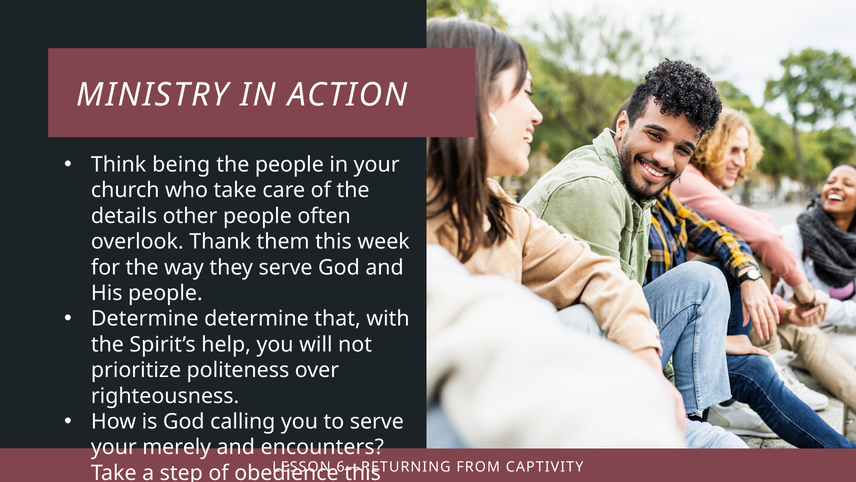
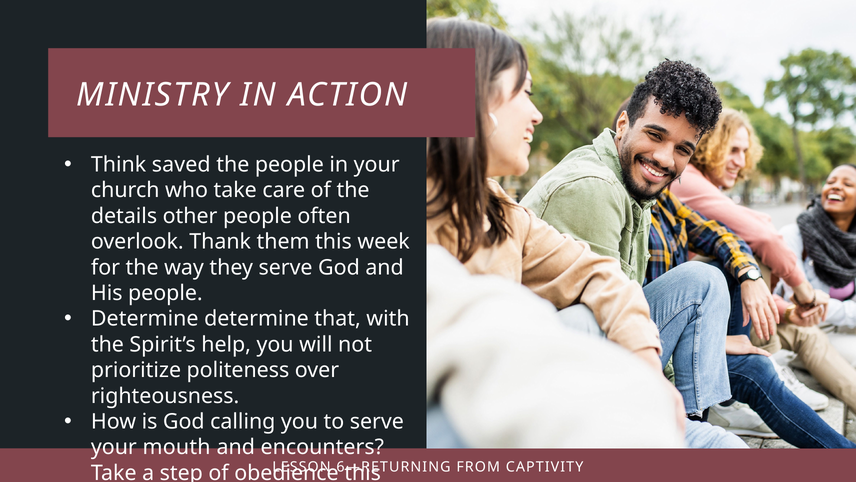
being: being -> saved (181, 164)
merely: merely -> mouth (177, 447)
